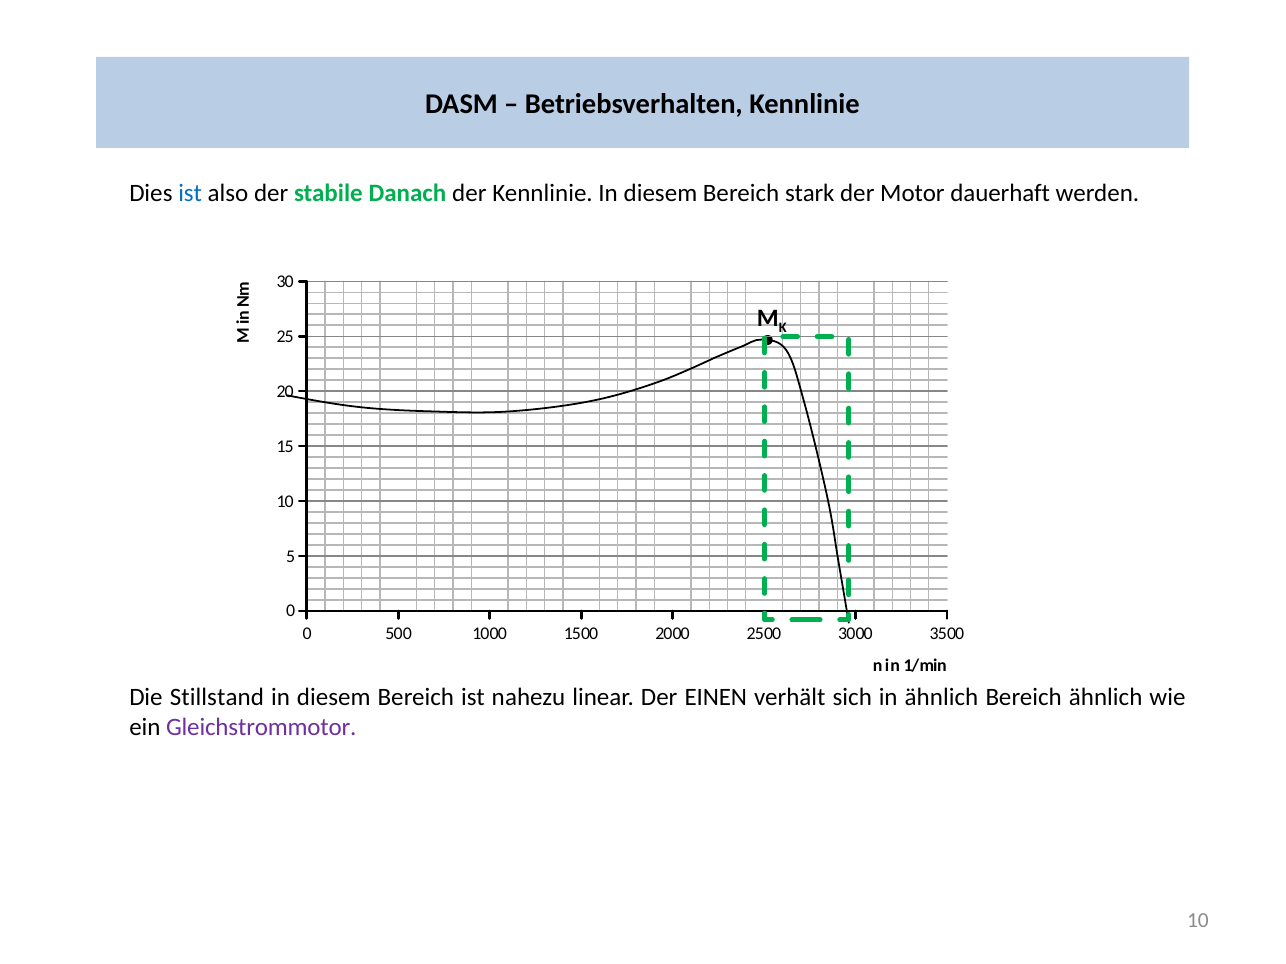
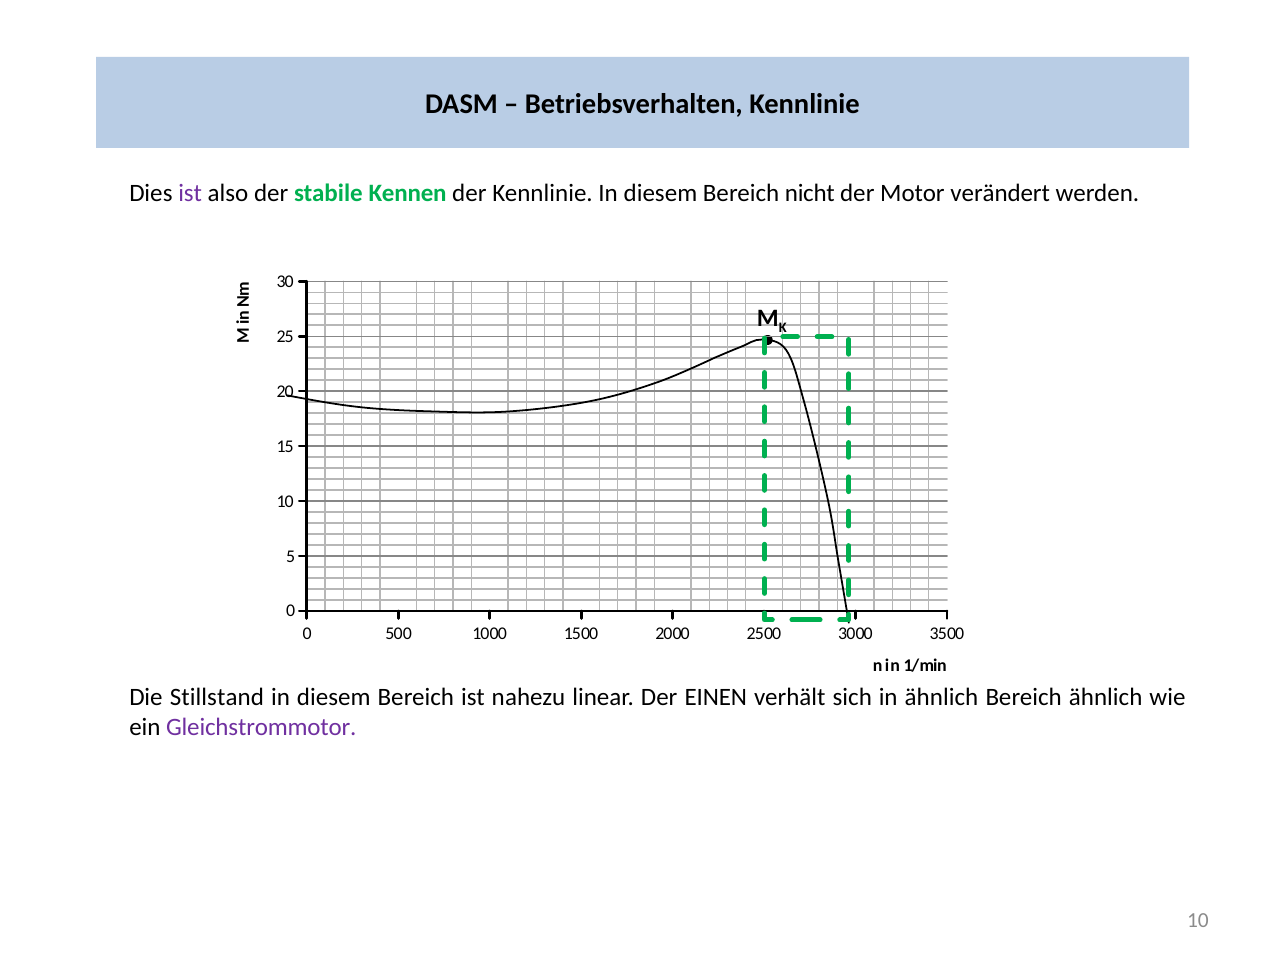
ist colour: blue -> purple (190, 193)
Danach: Danach -> Kennen (408, 193)
stark: stark -> nicht (810, 193)
dauerhaft: dauerhaft -> verändert (1000, 193)
